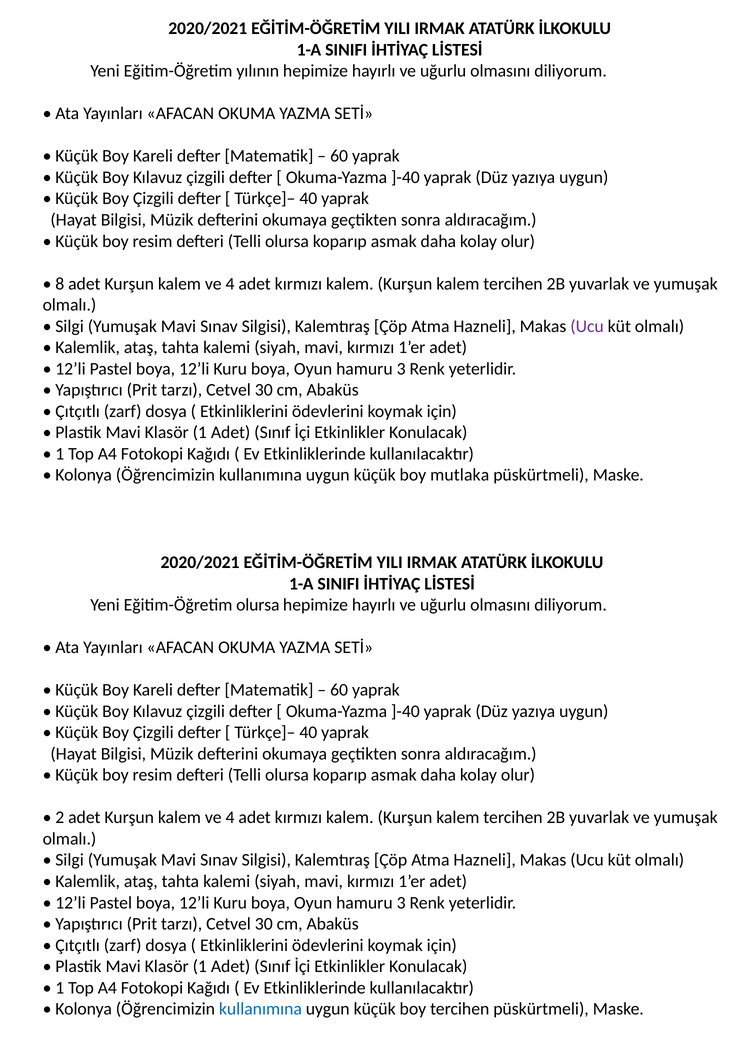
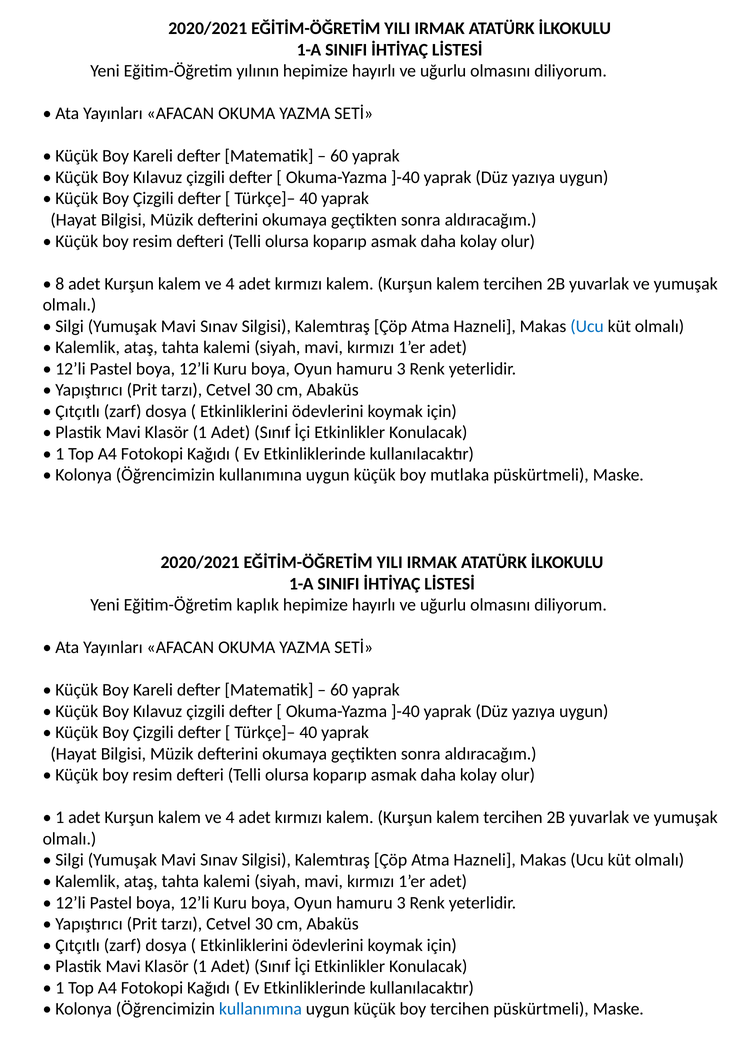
Ucu colour: purple -> blue (587, 326)
Eğitim-Öğretim olursa: olursa -> kaplık (258, 605)
2: 2 -> 1 (60, 817)
